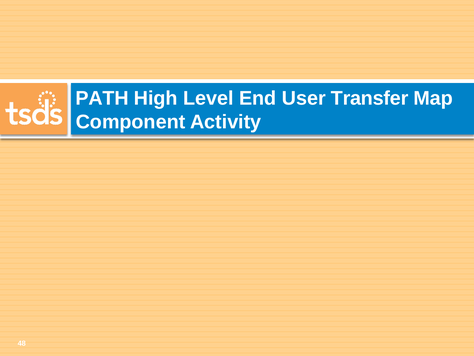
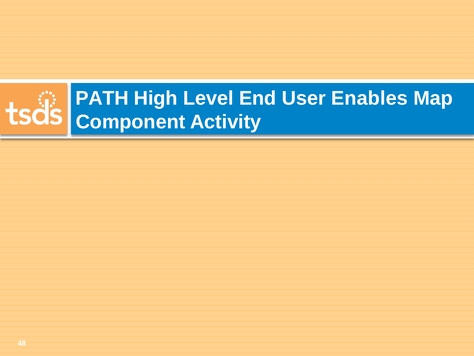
Transfer: Transfer -> Enables (369, 98)
